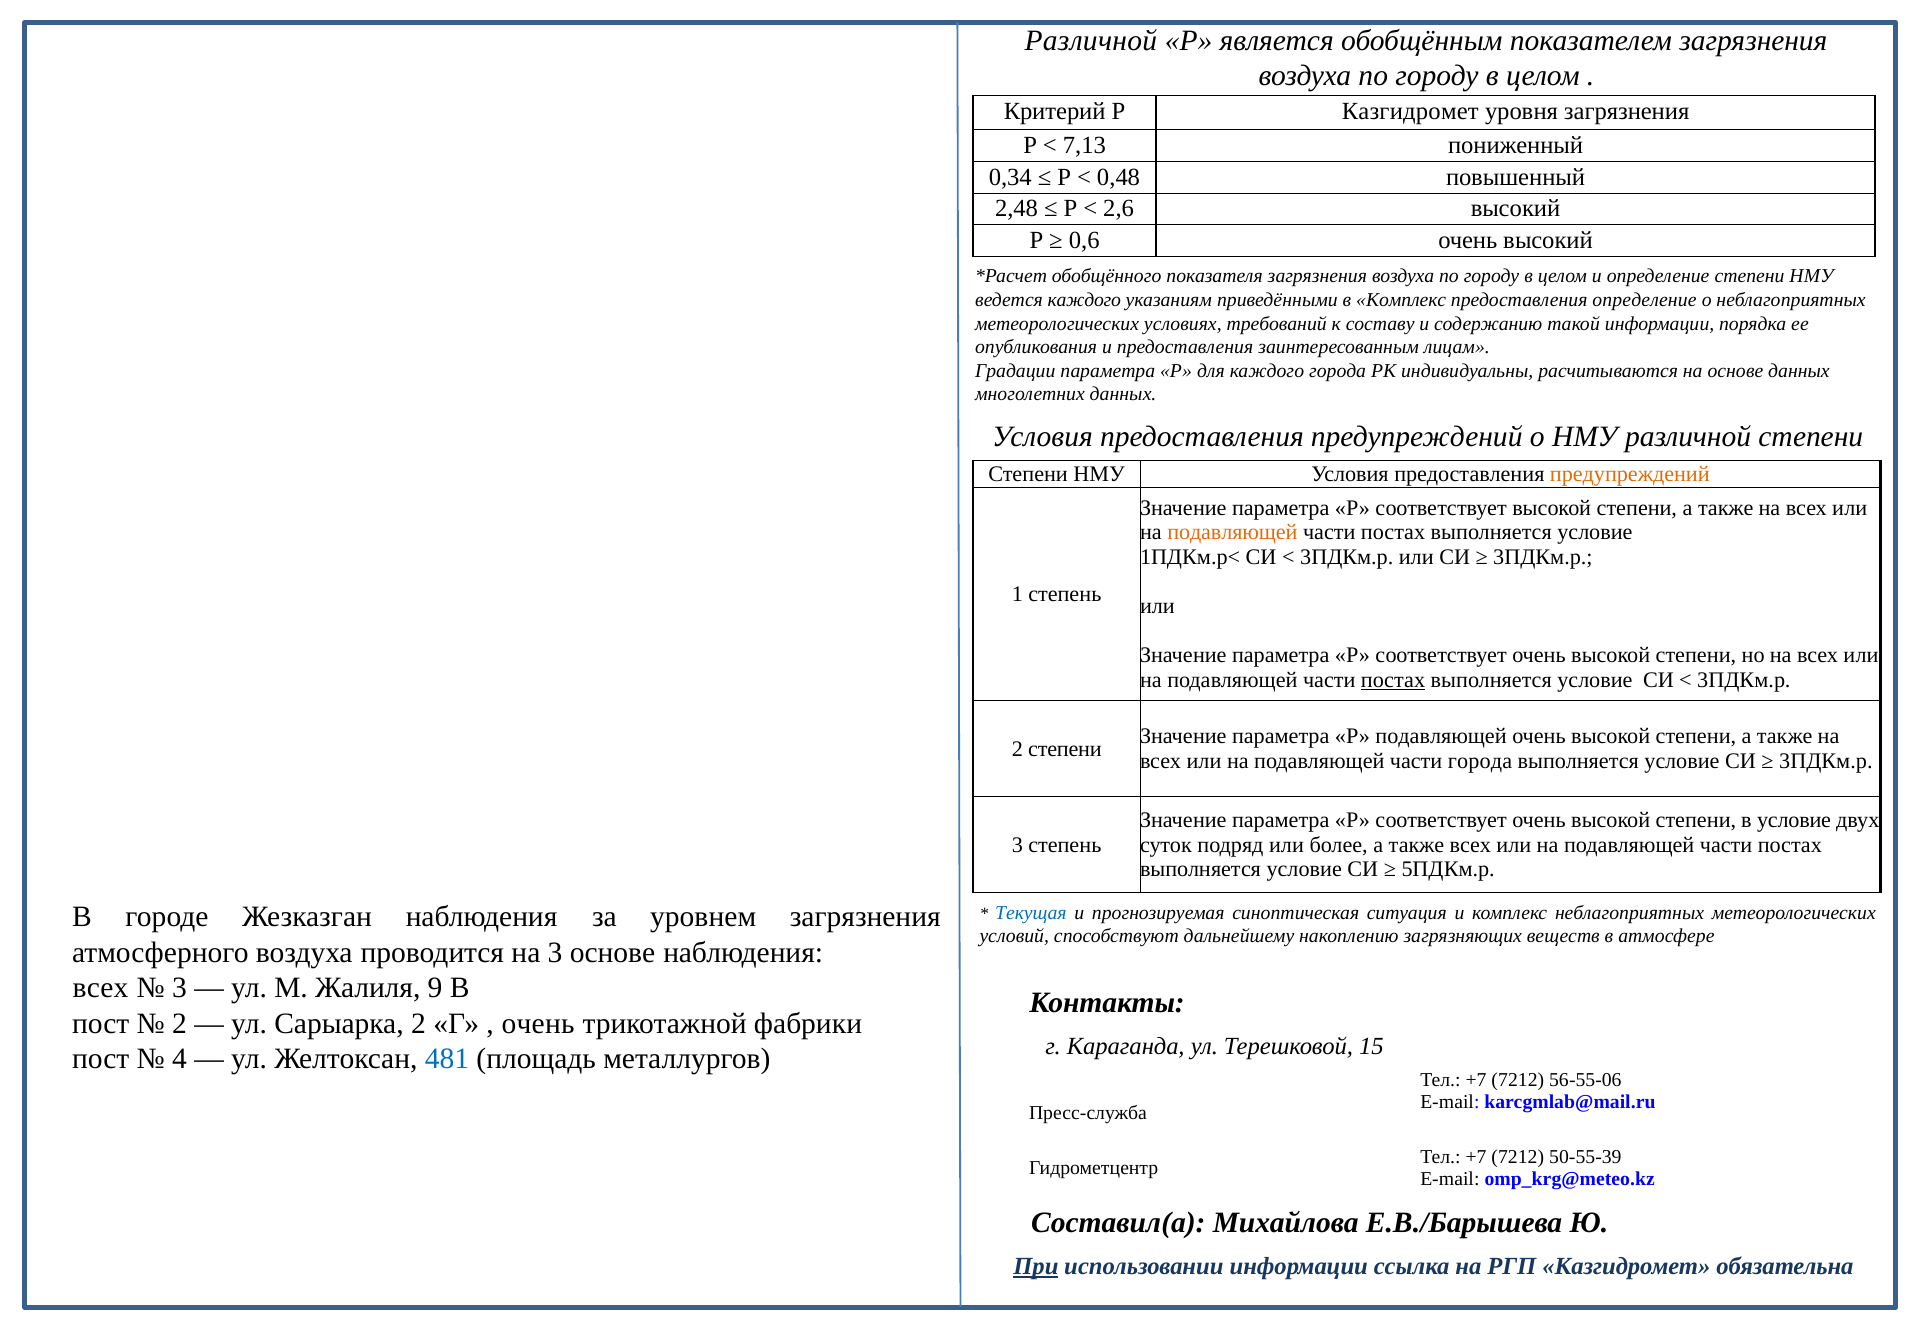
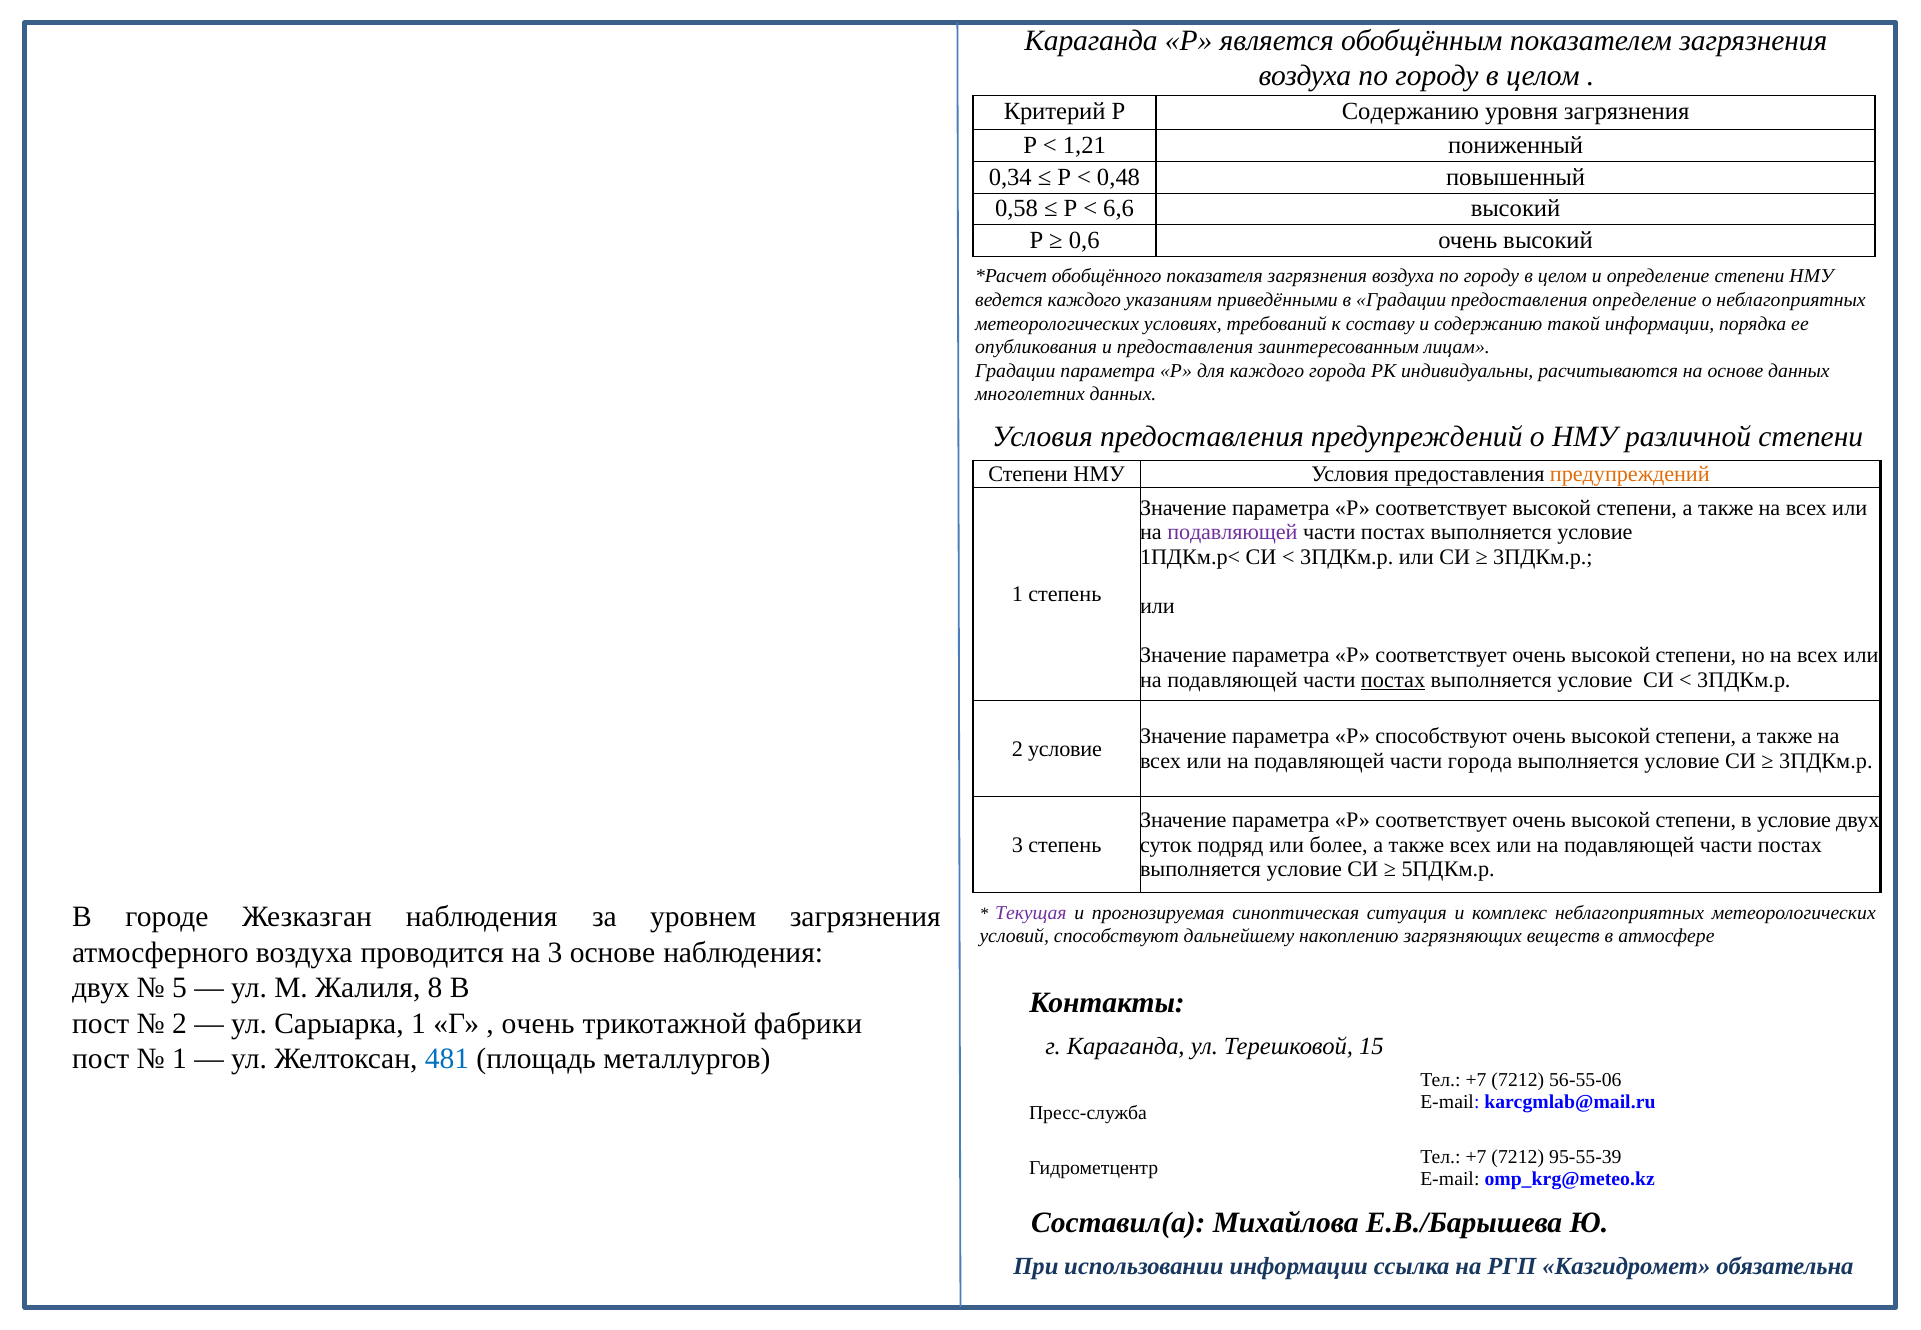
Различной: Различной -> Караганда (1091, 40)
Р Казгидромет: Казгидромет -> Содержанию (1410, 111)
7,13: 7,13 -> 1,21 (1084, 145)
2,48: 2,48 -> 0,58 (1017, 209)
2,6: 2,6 -> 6,6 (1119, 209)
в Комплекс: Комплекс -> Градации (1401, 300)
подавляющей colour: orange -> purple (1232, 533)
Р подавляющей: подавляющей -> способствуют (1441, 736)
2 степени: степени -> условие (1065, 749)
Текущая colour: blue -> purple (1031, 913)
всех: всех -> двух (101, 988)
3: 3 -> 5 (180, 988)
9: 9 -> 8 (435, 988)
Сарыарка 2: 2 -> 1 (419, 1023)
4: 4 -> 1 (180, 1059)
50-55-39: 50-55-39 -> 95-55-39 (1585, 1157)
При underline: present -> none (1036, 1266)
